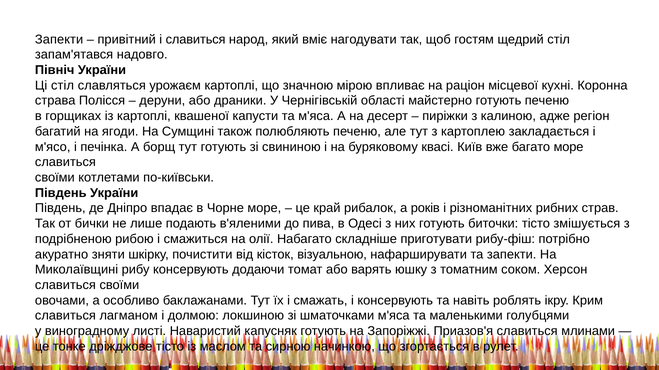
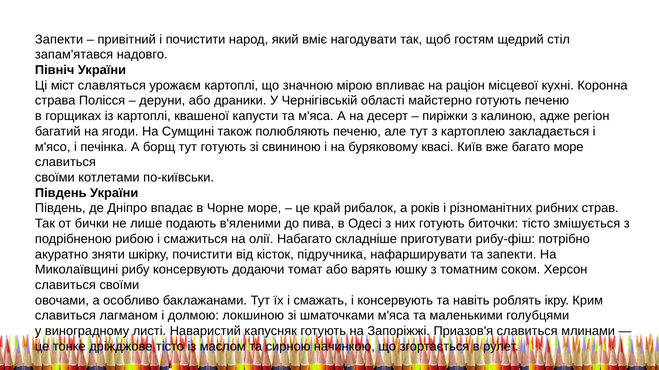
і славиться: славиться -> почистити (196, 39)
Ці стіл: стіл -> міст (63, 86)
візуальною: візуальною -> підручника (332, 255)
